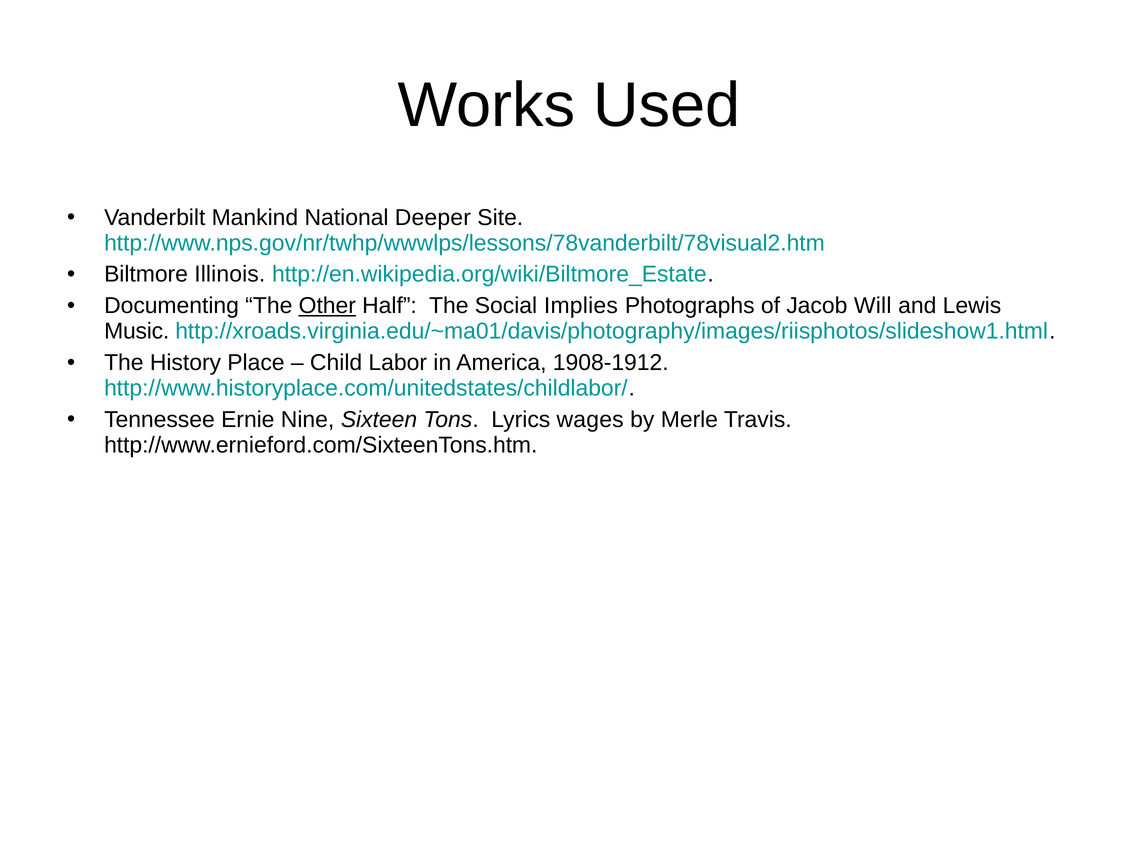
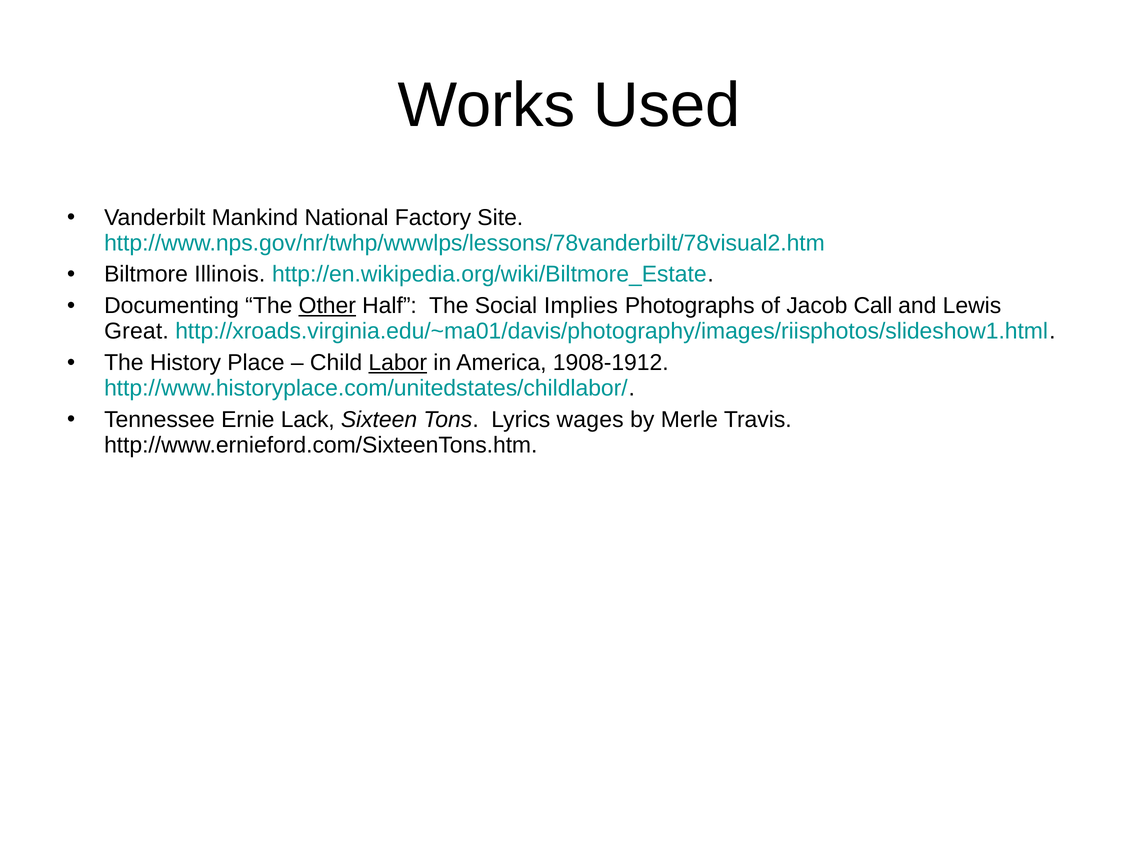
Deeper: Deeper -> Factory (433, 217)
Will: Will -> Call (873, 306)
Music: Music -> Great (136, 331)
Labor underline: none -> present (398, 363)
Nine: Nine -> Lack (308, 420)
